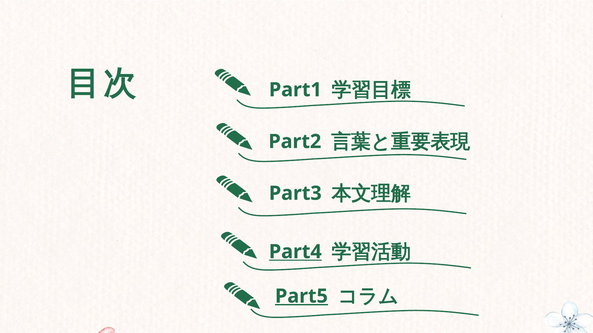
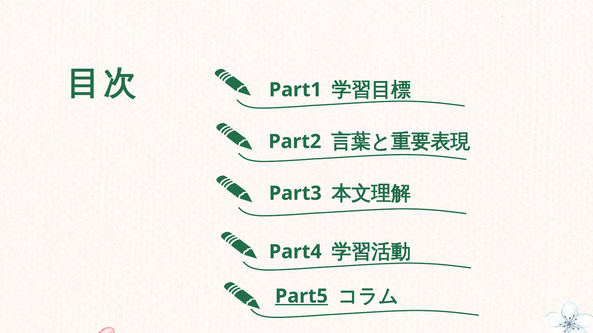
Part4 underline: present -> none (295, 252)
